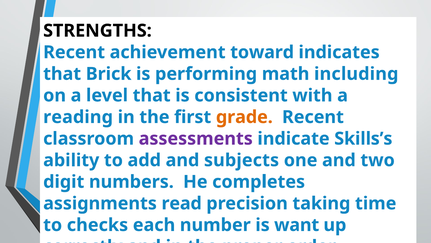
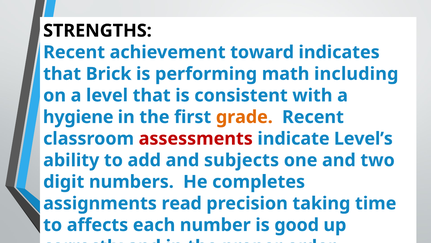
reading: reading -> hygiene (78, 117)
assessments colour: purple -> red (196, 138)
Skills’s: Skills’s -> Level’s (363, 138)
checks: checks -> affects (97, 225)
want: want -> good (297, 225)
